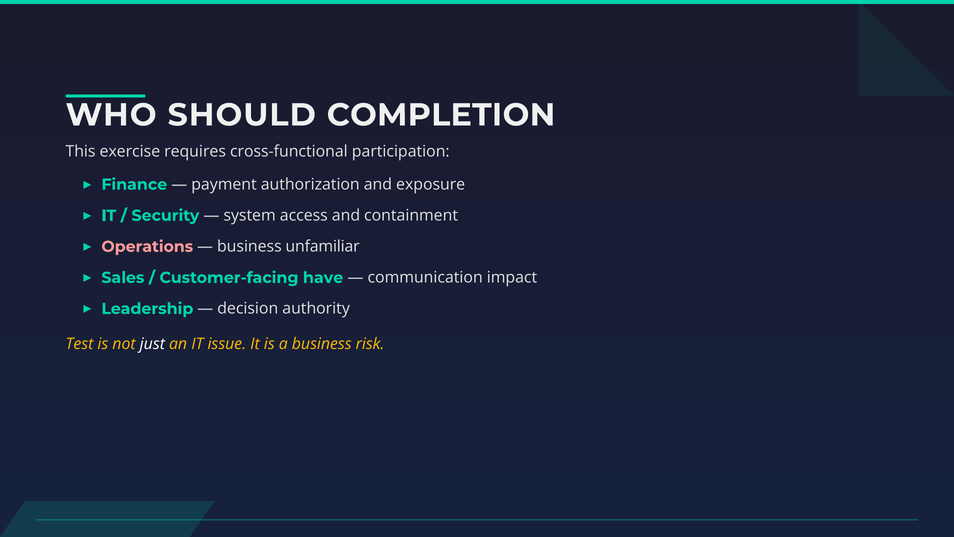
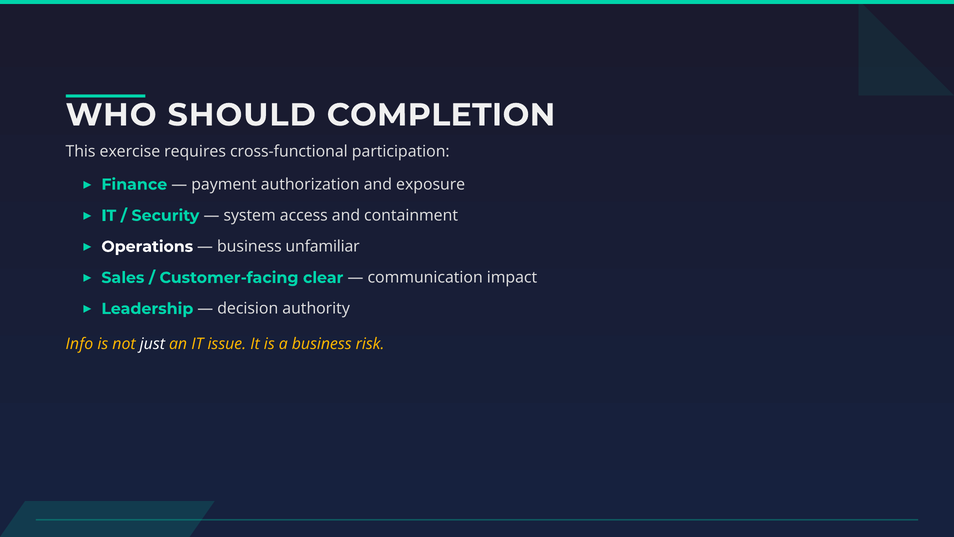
Operations colour: pink -> white (147, 246)
have: have -> clear (323, 277)
Test: Test -> Info (79, 344)
